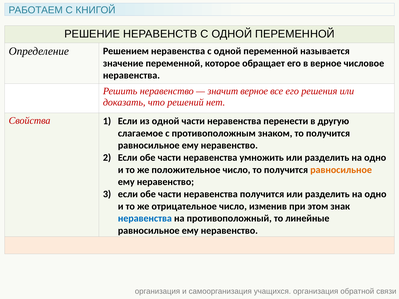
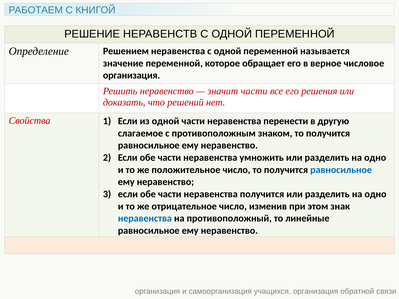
неравенства: неравенства -> организация (132, 75)
значит верное: верное -> части (254, 91)
равносильное colour: orange -> blue (341, 170)
